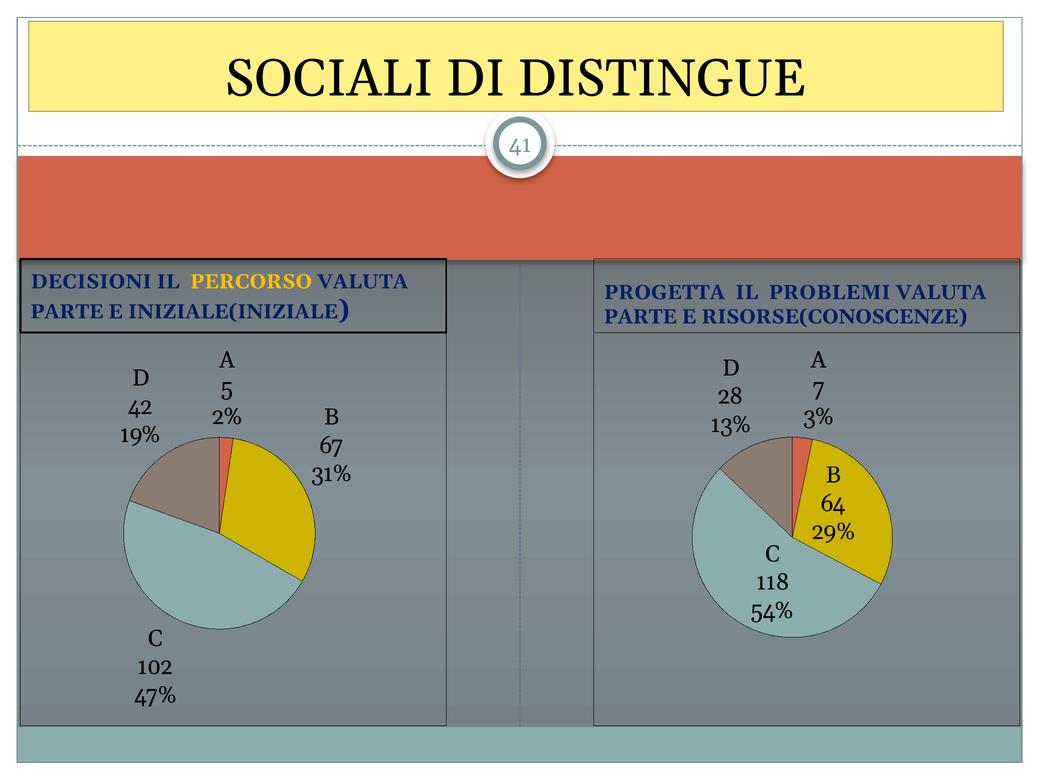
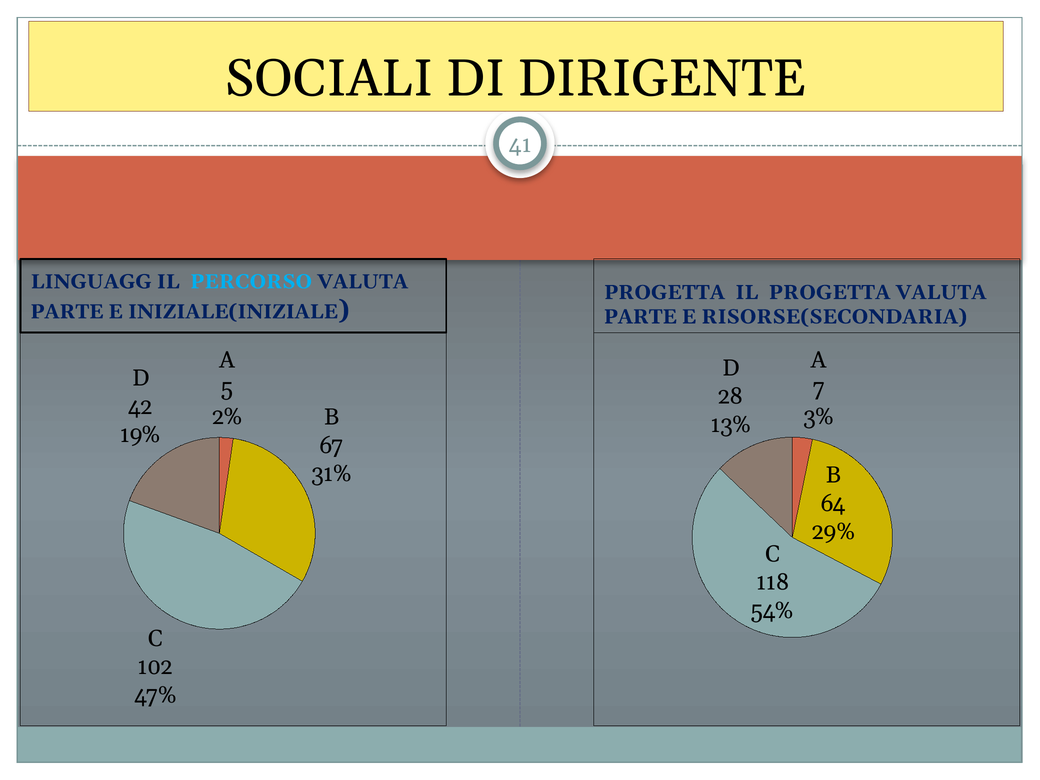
DISTINGUE: DISTINGUE -> DIRIGENTE (662, 79)
DECISIONI: DECISIONI -> LINGUAGG (91, 282)
PERCORSO colour: yellow -> light blue (251, 282)
IL PROBLEMI: PROBLEMI -> PROGETTA (830, 292)
RISORSE(CONOSCENZE: RISORSE(CONOSCENZE -> RISORSE(SECONDARIA (834, 317)
